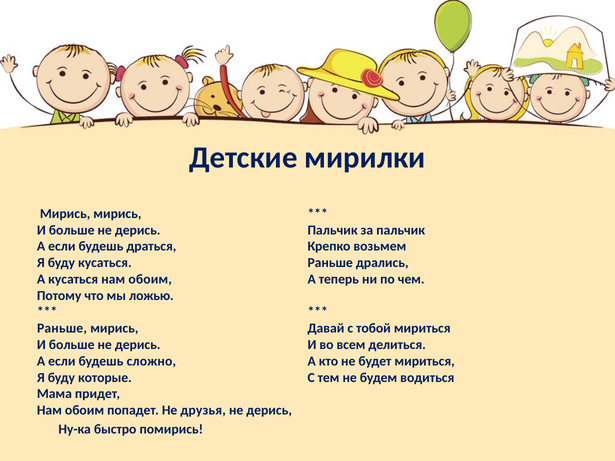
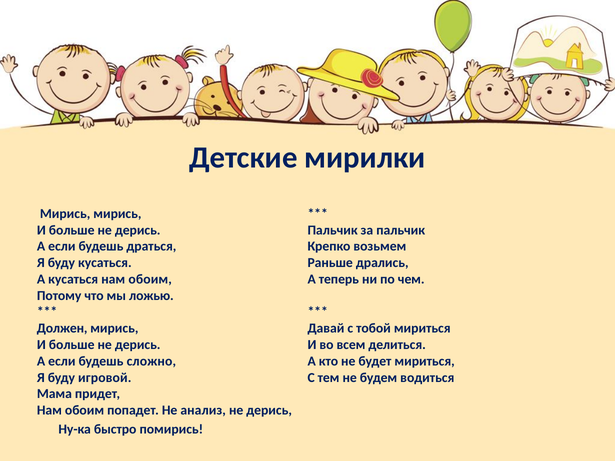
Раньше: Раньше -> Должен (62, 329)
которые: которые -> игровой (105, 378)
друзья: друзья -> анализ (203, 410)
